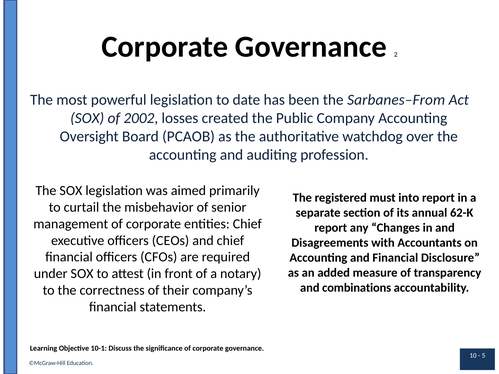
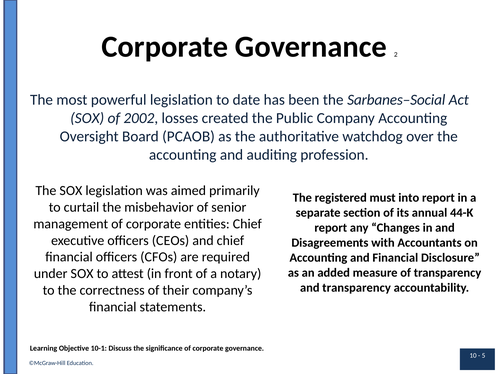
Sarbanes–From: Sarbanes–From -> Sarbanes–Social (396, 100)
62-K: 62-K -> 44-K (462, 213)
and combinations: combinations -> transparency (357, 288)
